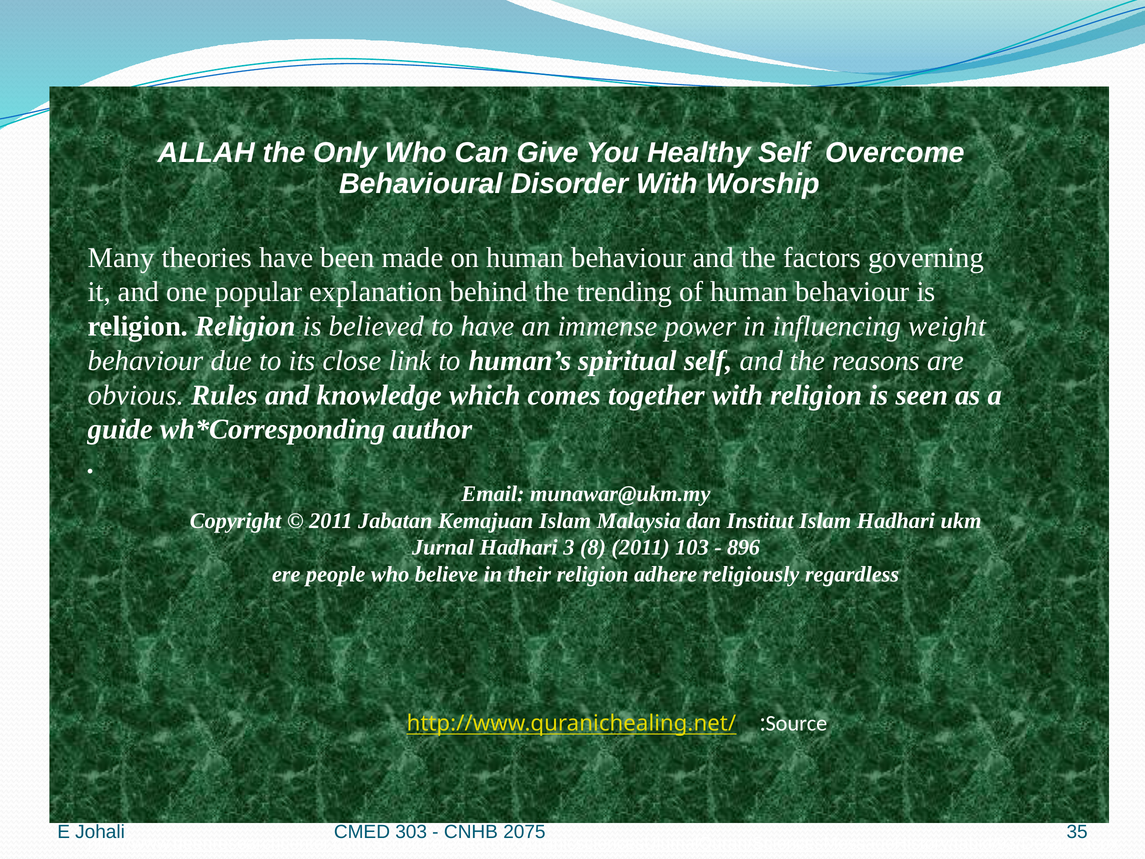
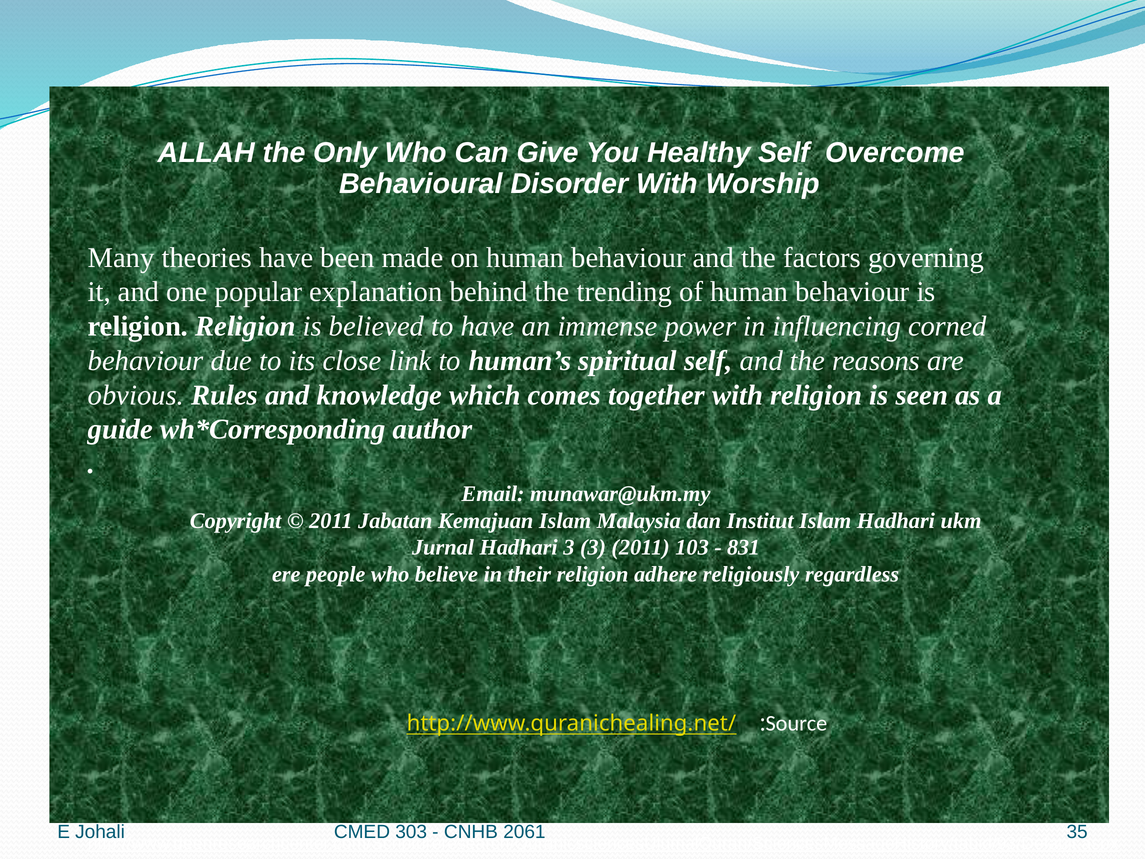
weight: weight -> corned (947, 326)
3 8: 8 -> 3 (593, 547)
896: 896 -> 831 (744, 547)
2075: 2075 -> 2061 (524, 831)
